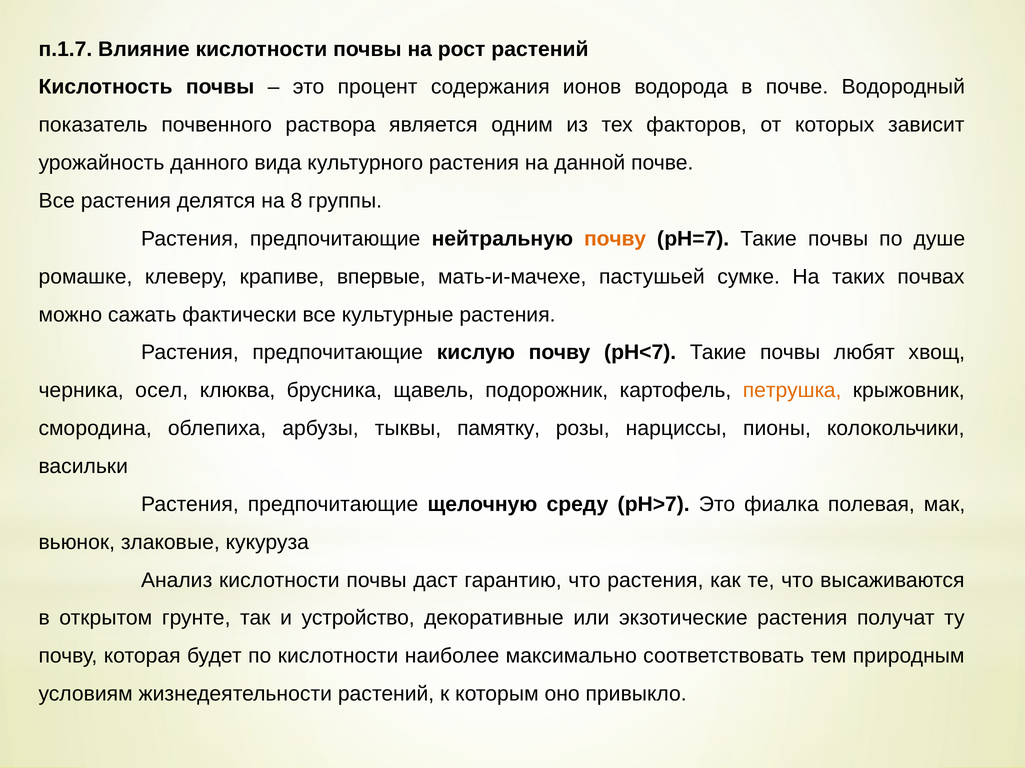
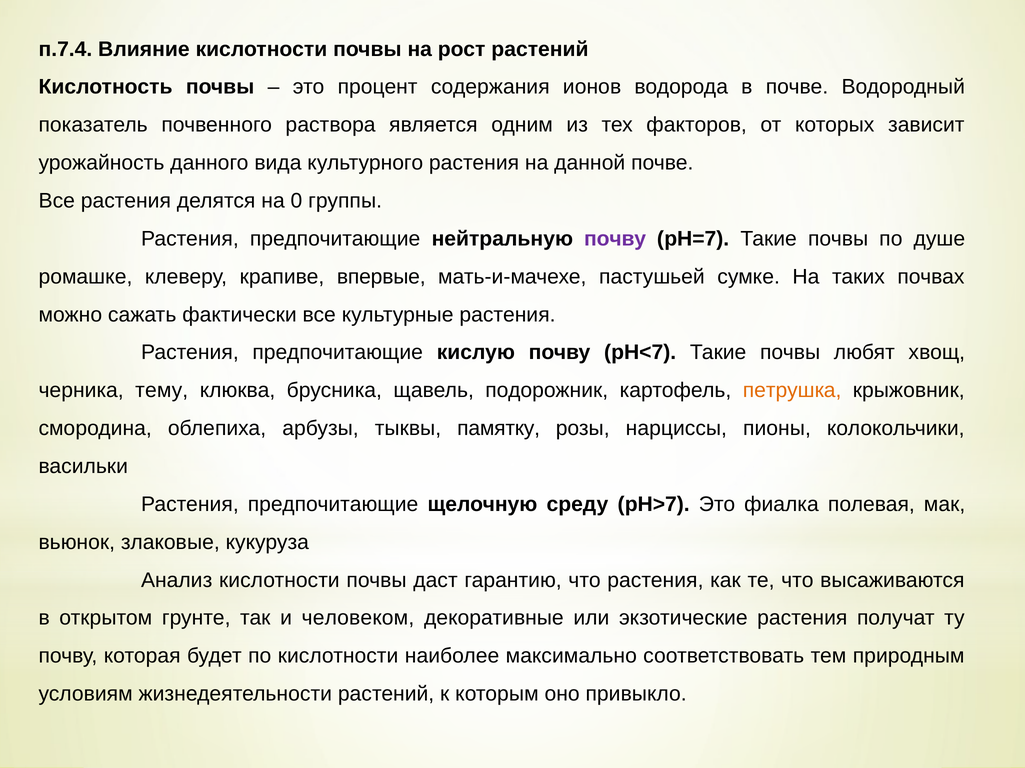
п.1.7: п.1.7 -> п.7.4 (65, 49)
8: 8 -> 0 (296, 201)
почву colour: orange -> purple (615, 239)
осел: осел -> тему (162, 391)
устройство: устройство -> человеком (358, 619)
